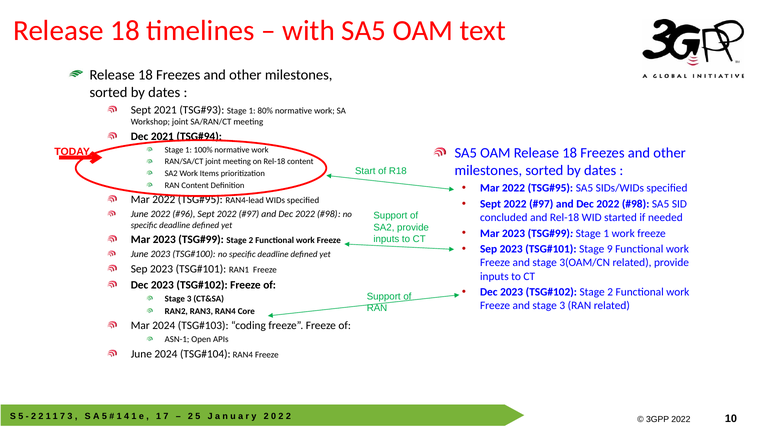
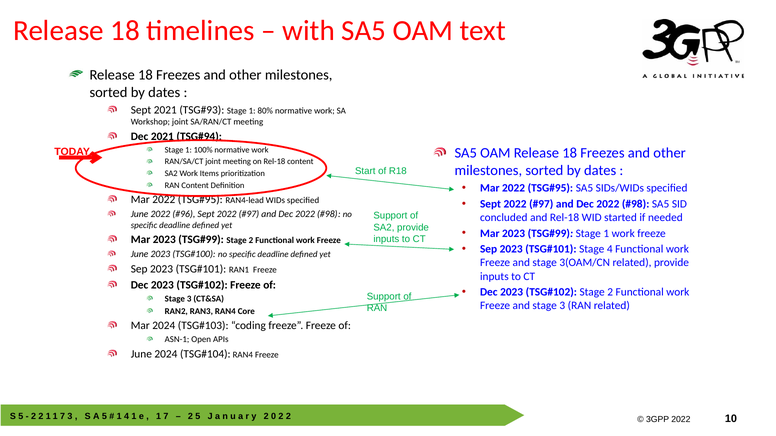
Stage 9: 9 -> 4 (610, 249)
